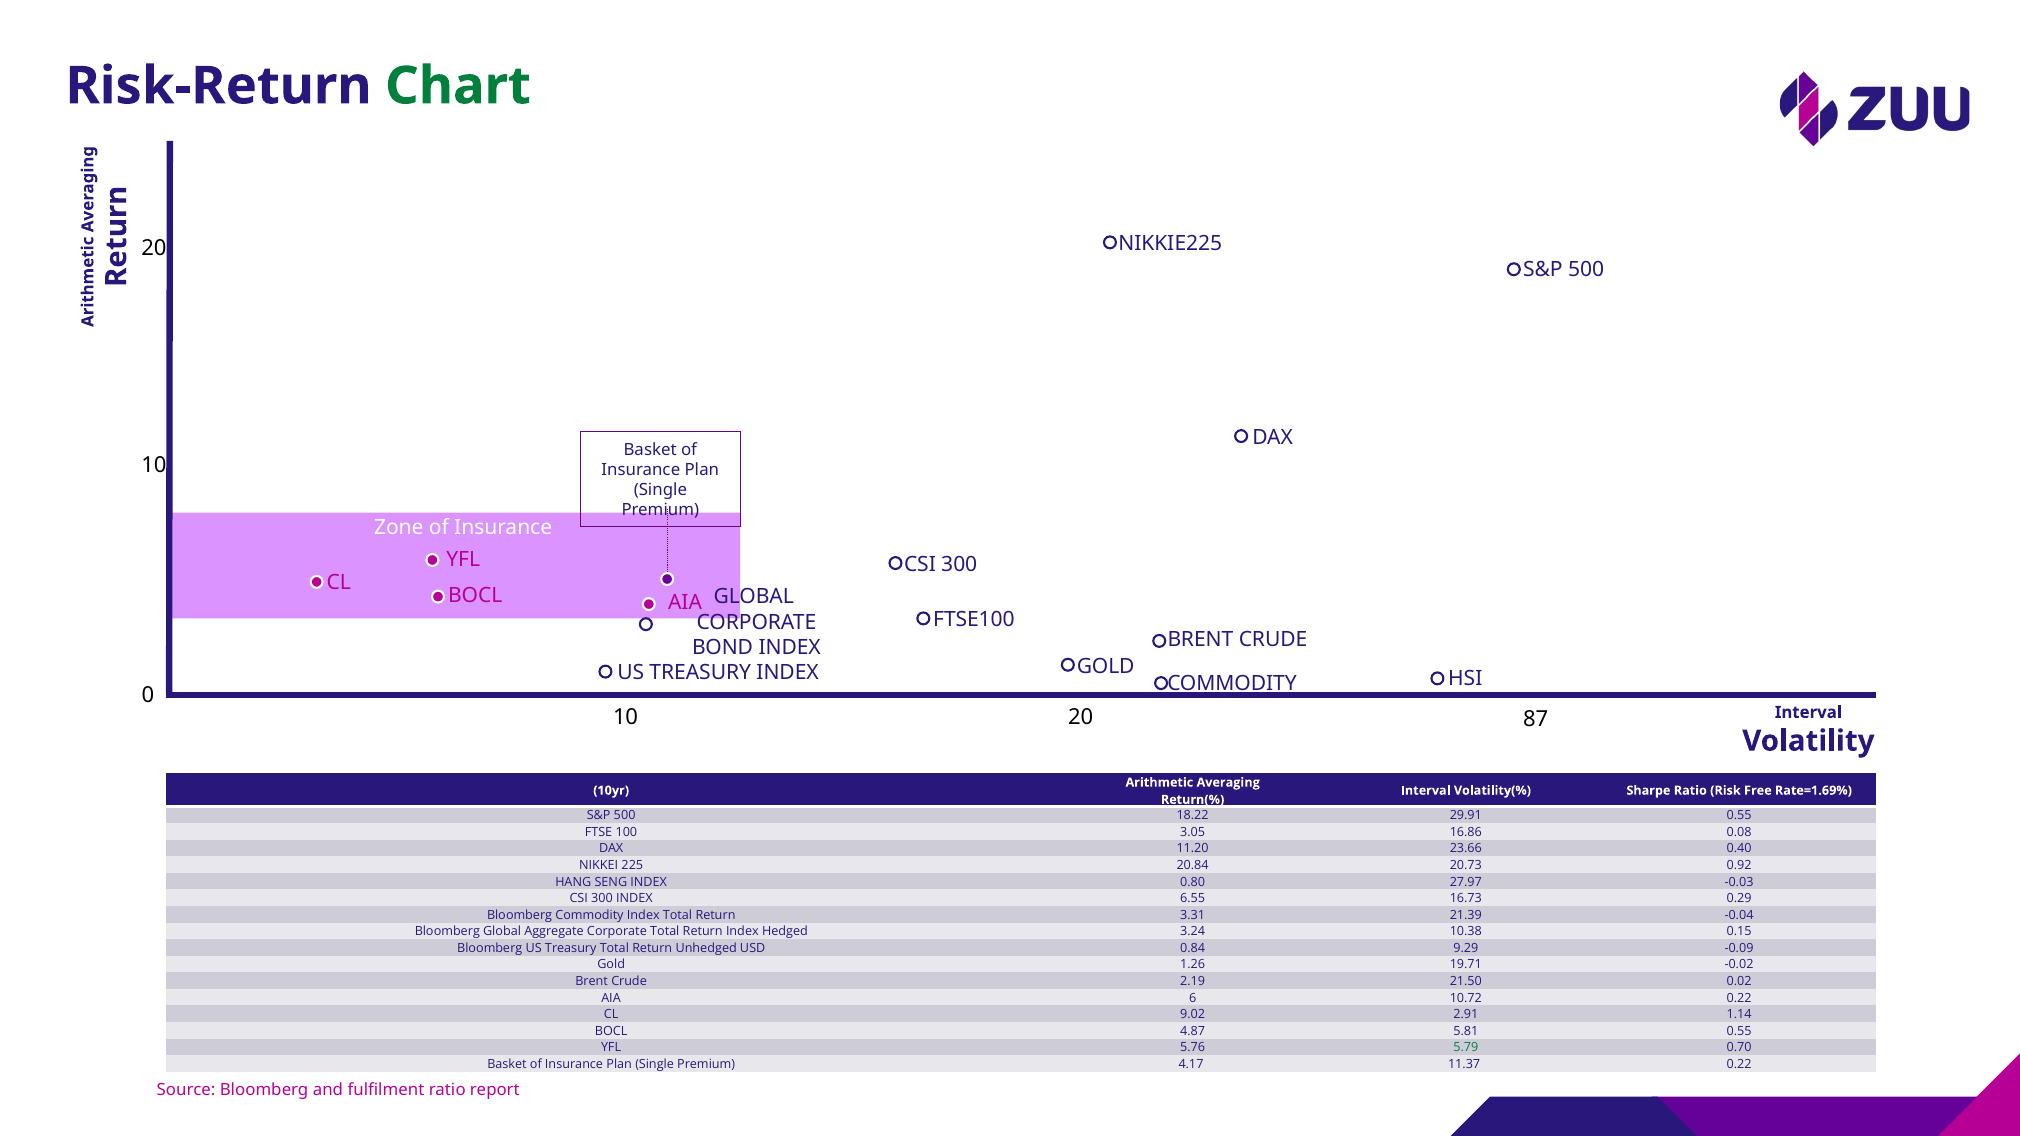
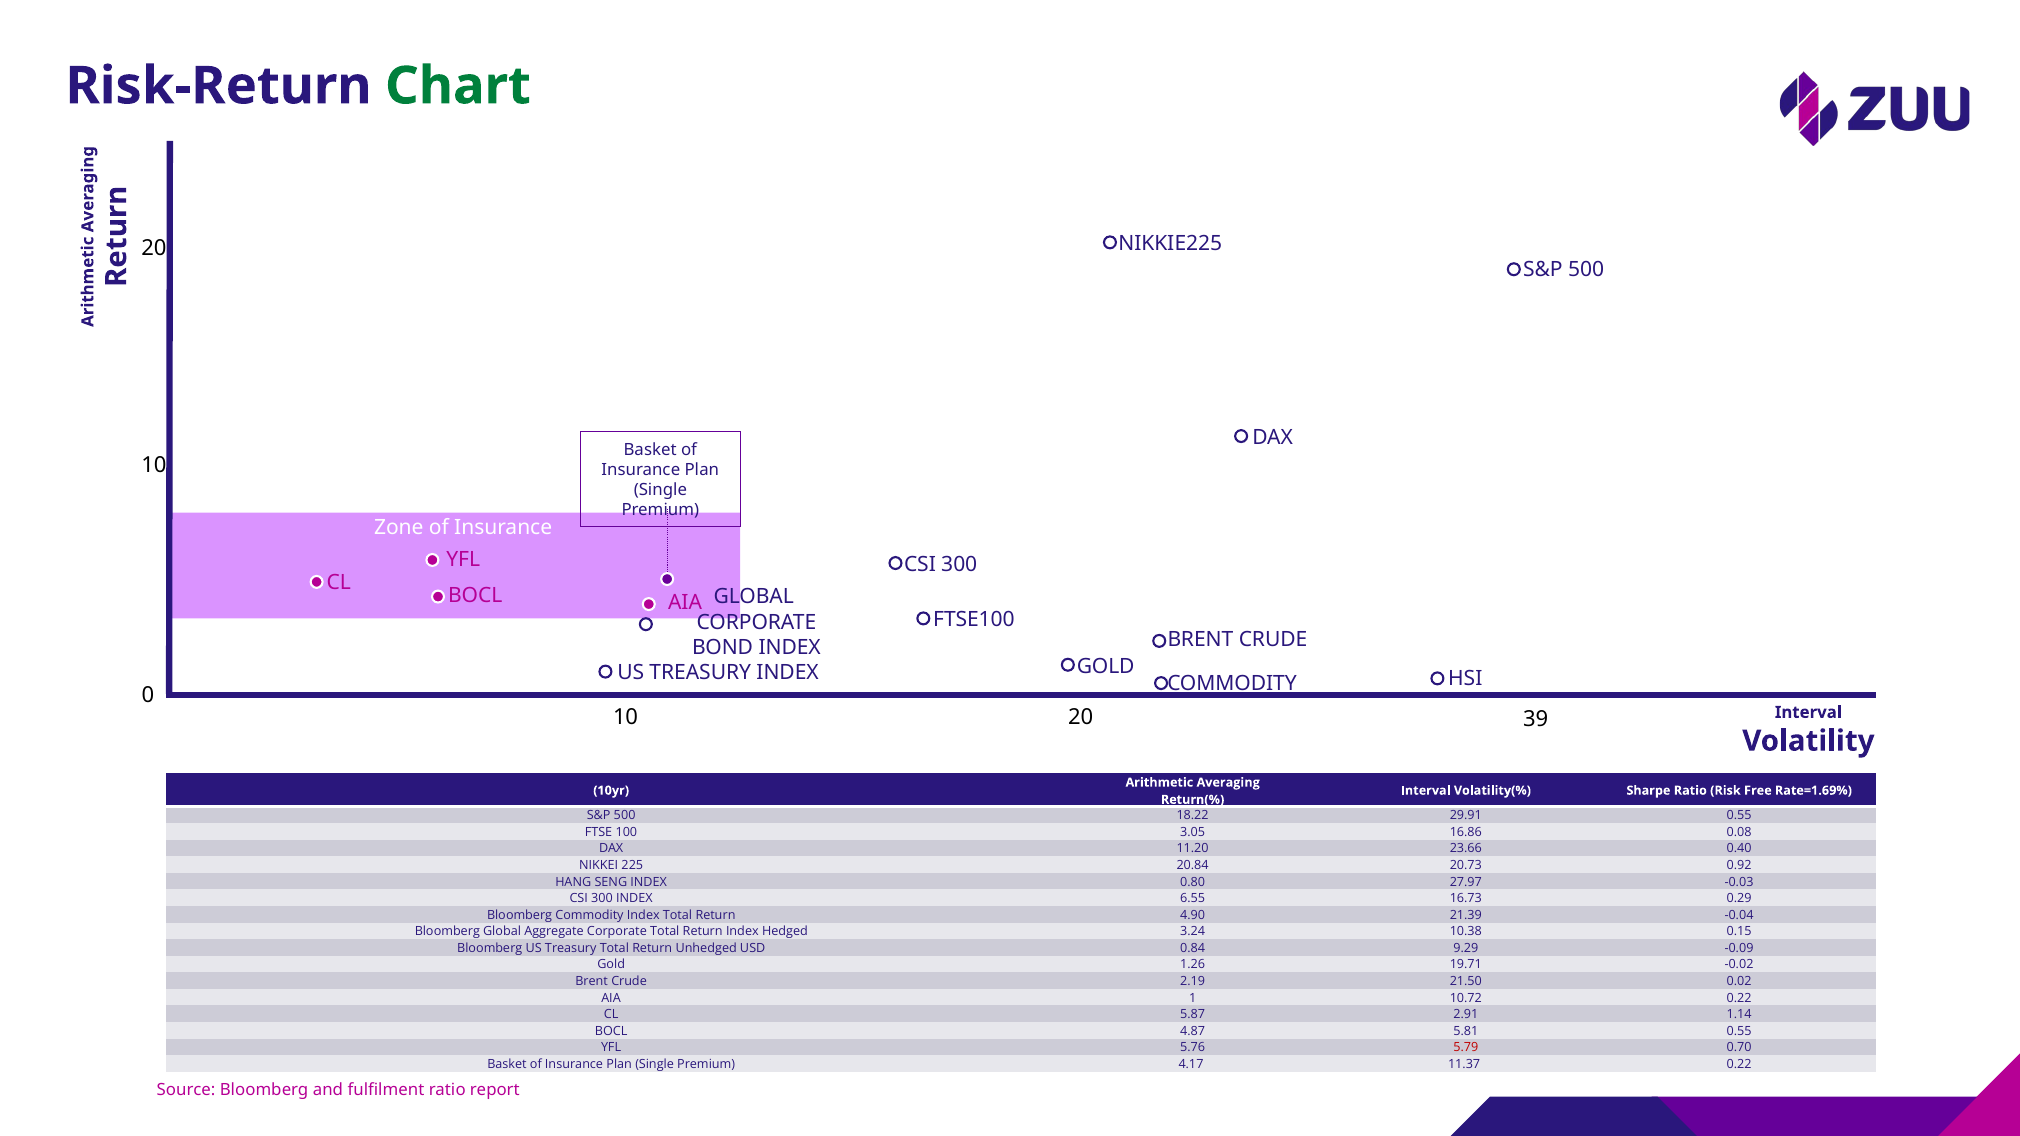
87: 87 -> 39 (1536, 719)
3.31: 3.31 -> 4.90 (1193, 915)
6: 6 -> 1 (1193, 998)
9.02: 9.02 -> 5.87 (1193, 1015)
5.79 colour: green -> red (1466, 1048)
